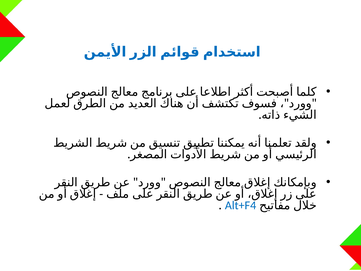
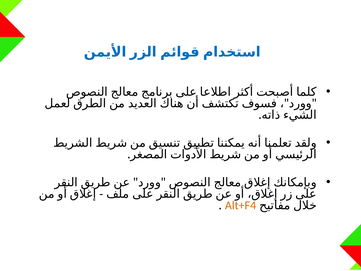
Alt+F4 colour: blue -> orange (241, 205)
